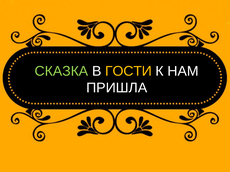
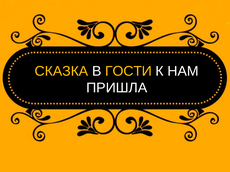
СКАЗКА colour: light green -> yellow (61, 71)
